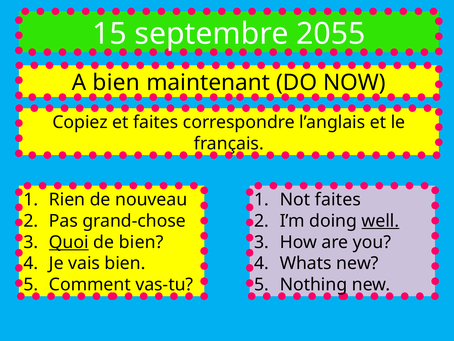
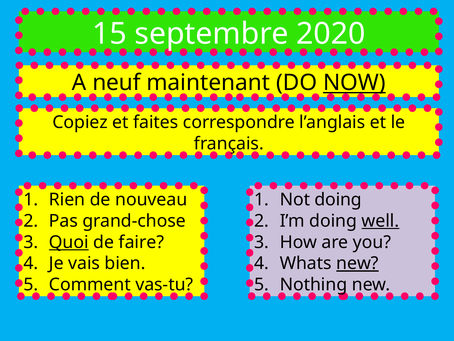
2055: 2055 -> 2020 (331, 34)
A bien: bien -> neuf (116, 83)
NOW underline: none -> present (354, 83)
Not faites: faites -> doing (338, 199)
de bien: bien -> faire (141, 242)
new underline: none -> present (357, 263)
